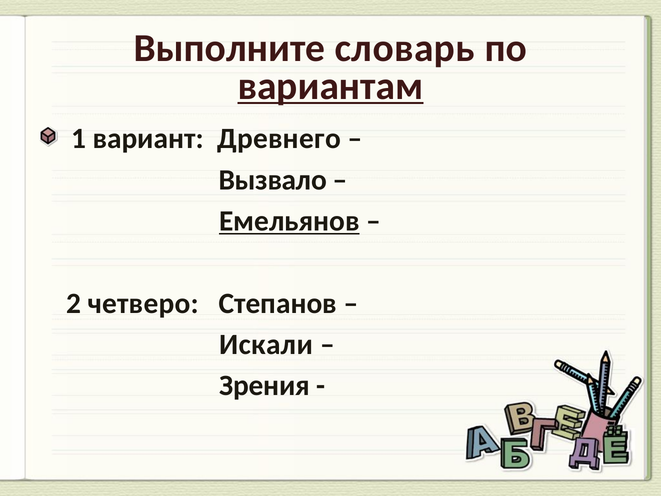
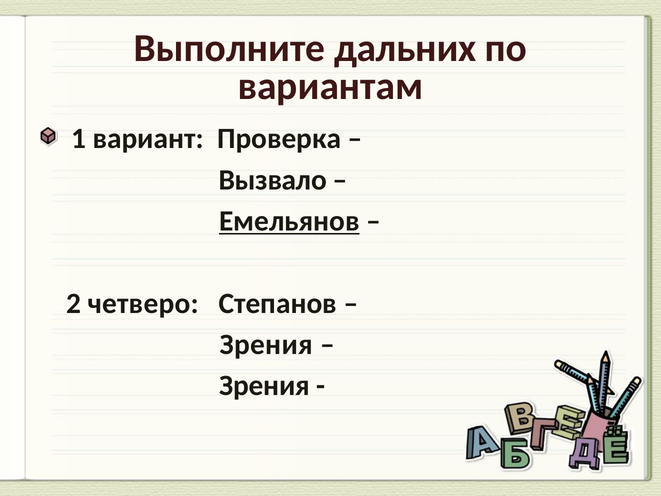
словарь: словарь -> дальних (405, 48)
вариантам underline: present -> none (330, 86)
Древнего: Древнего -> Проверка (279, 139)
Искали: Искали -> Зрения (266, 344)
